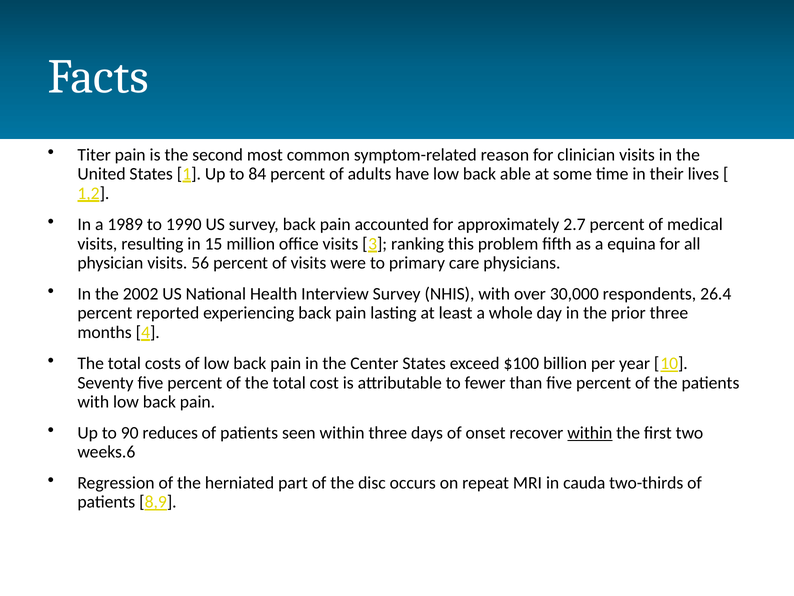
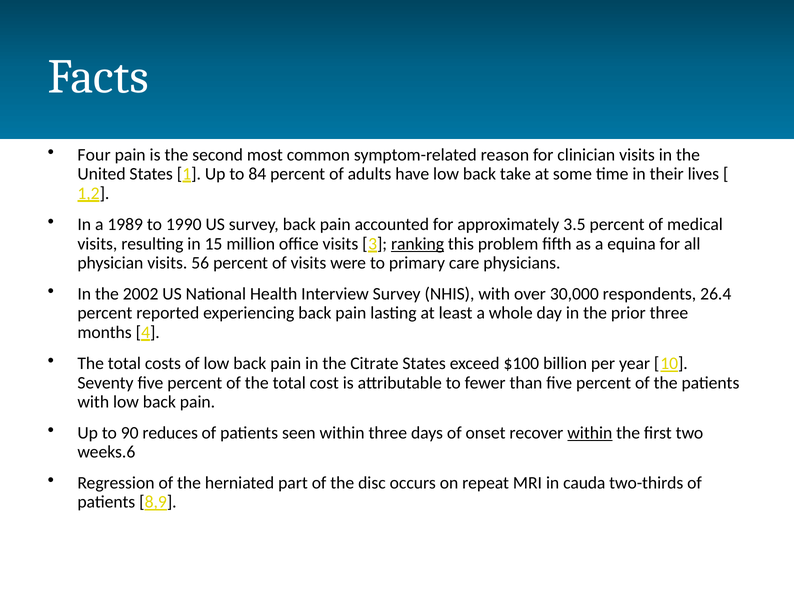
Titer: Titer -> Four (94, 155)
able: able -> take (515, 174)
2.7: 2.7 -> 3.5 (575, 224)
ranking underline: none -> present (418, 244)
Center: Center -> Citrate (374, 363)
